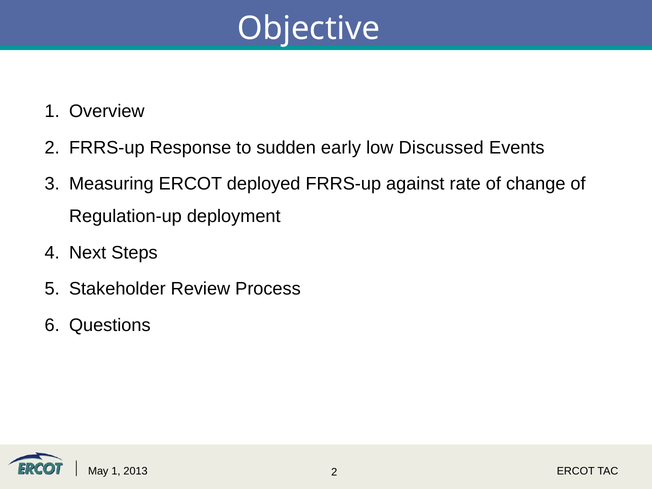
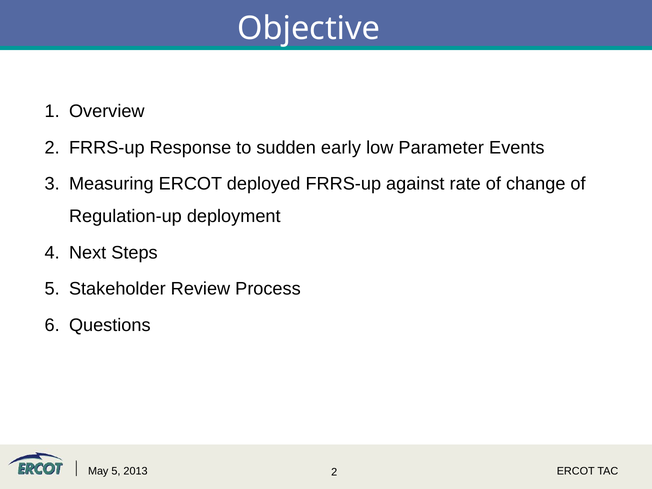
Discussed: Discussed -> Parameter (441, 148)
May 1: 1 -> 5 (116, 471)
